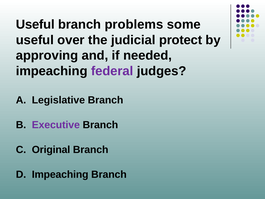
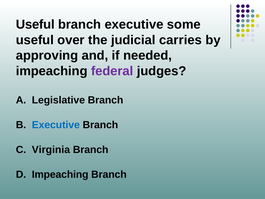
branch problems: problems -> executive (134, 24)
protect: protect -> carries (180, 40)
Executive colour: purple -> blue (56, 125)
Original: Original -> Virginia (51, 150)
